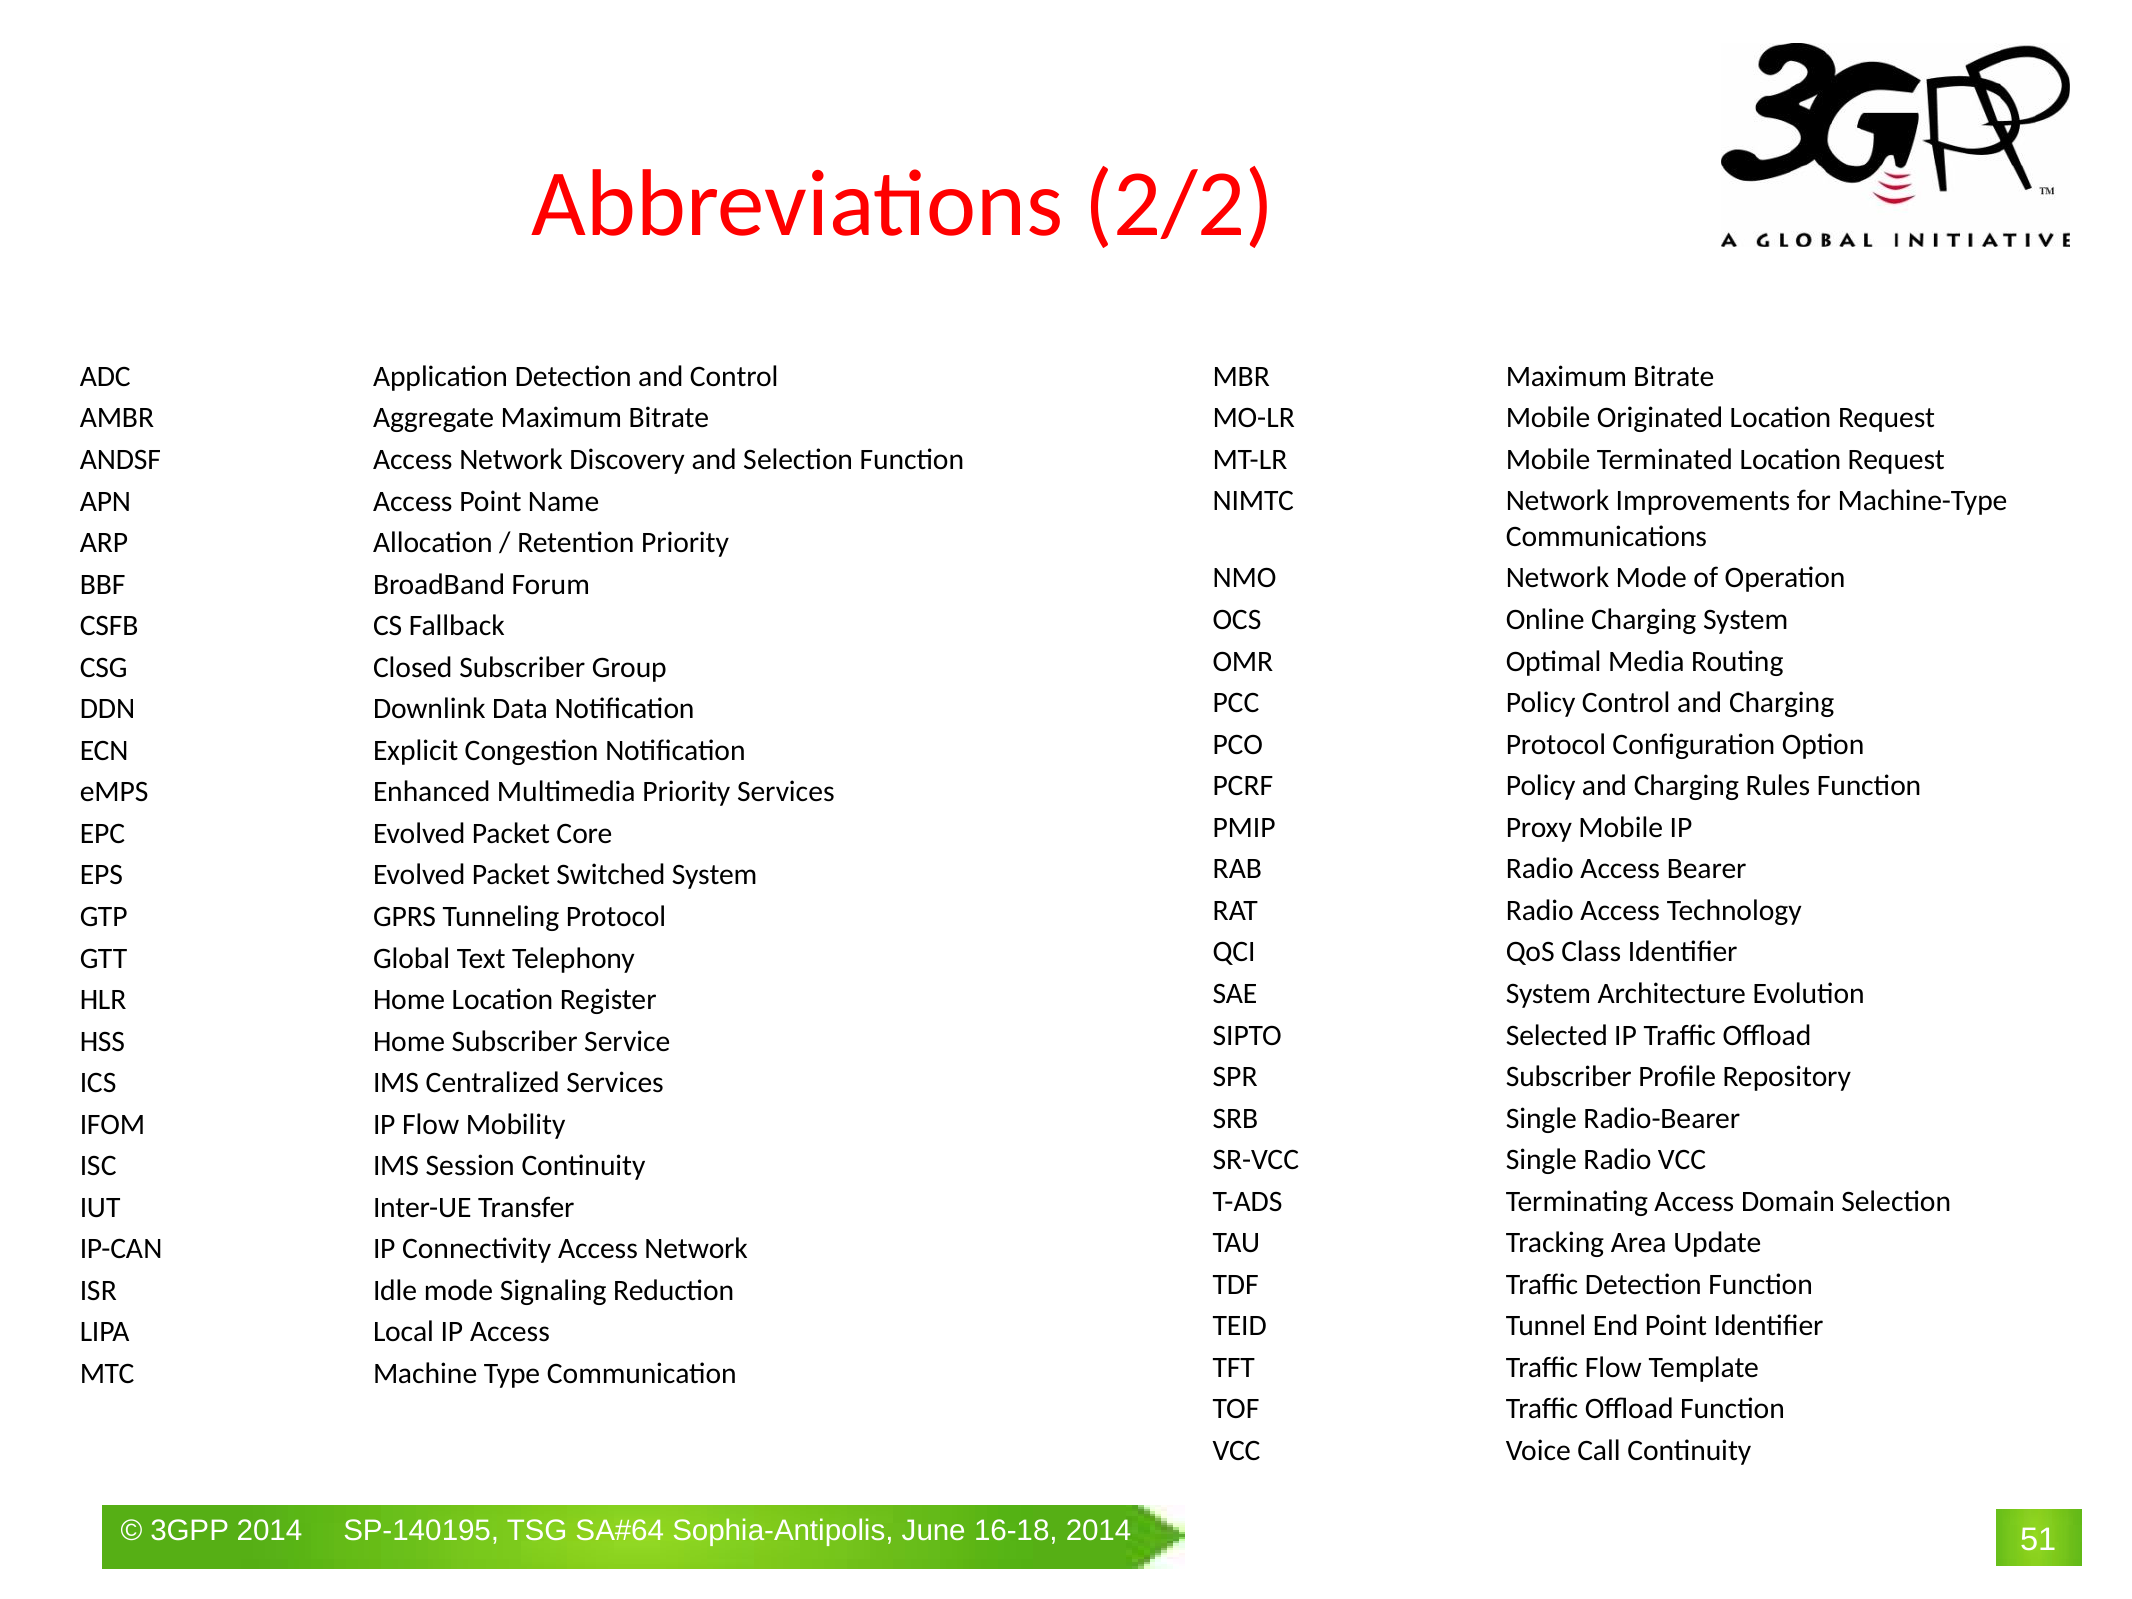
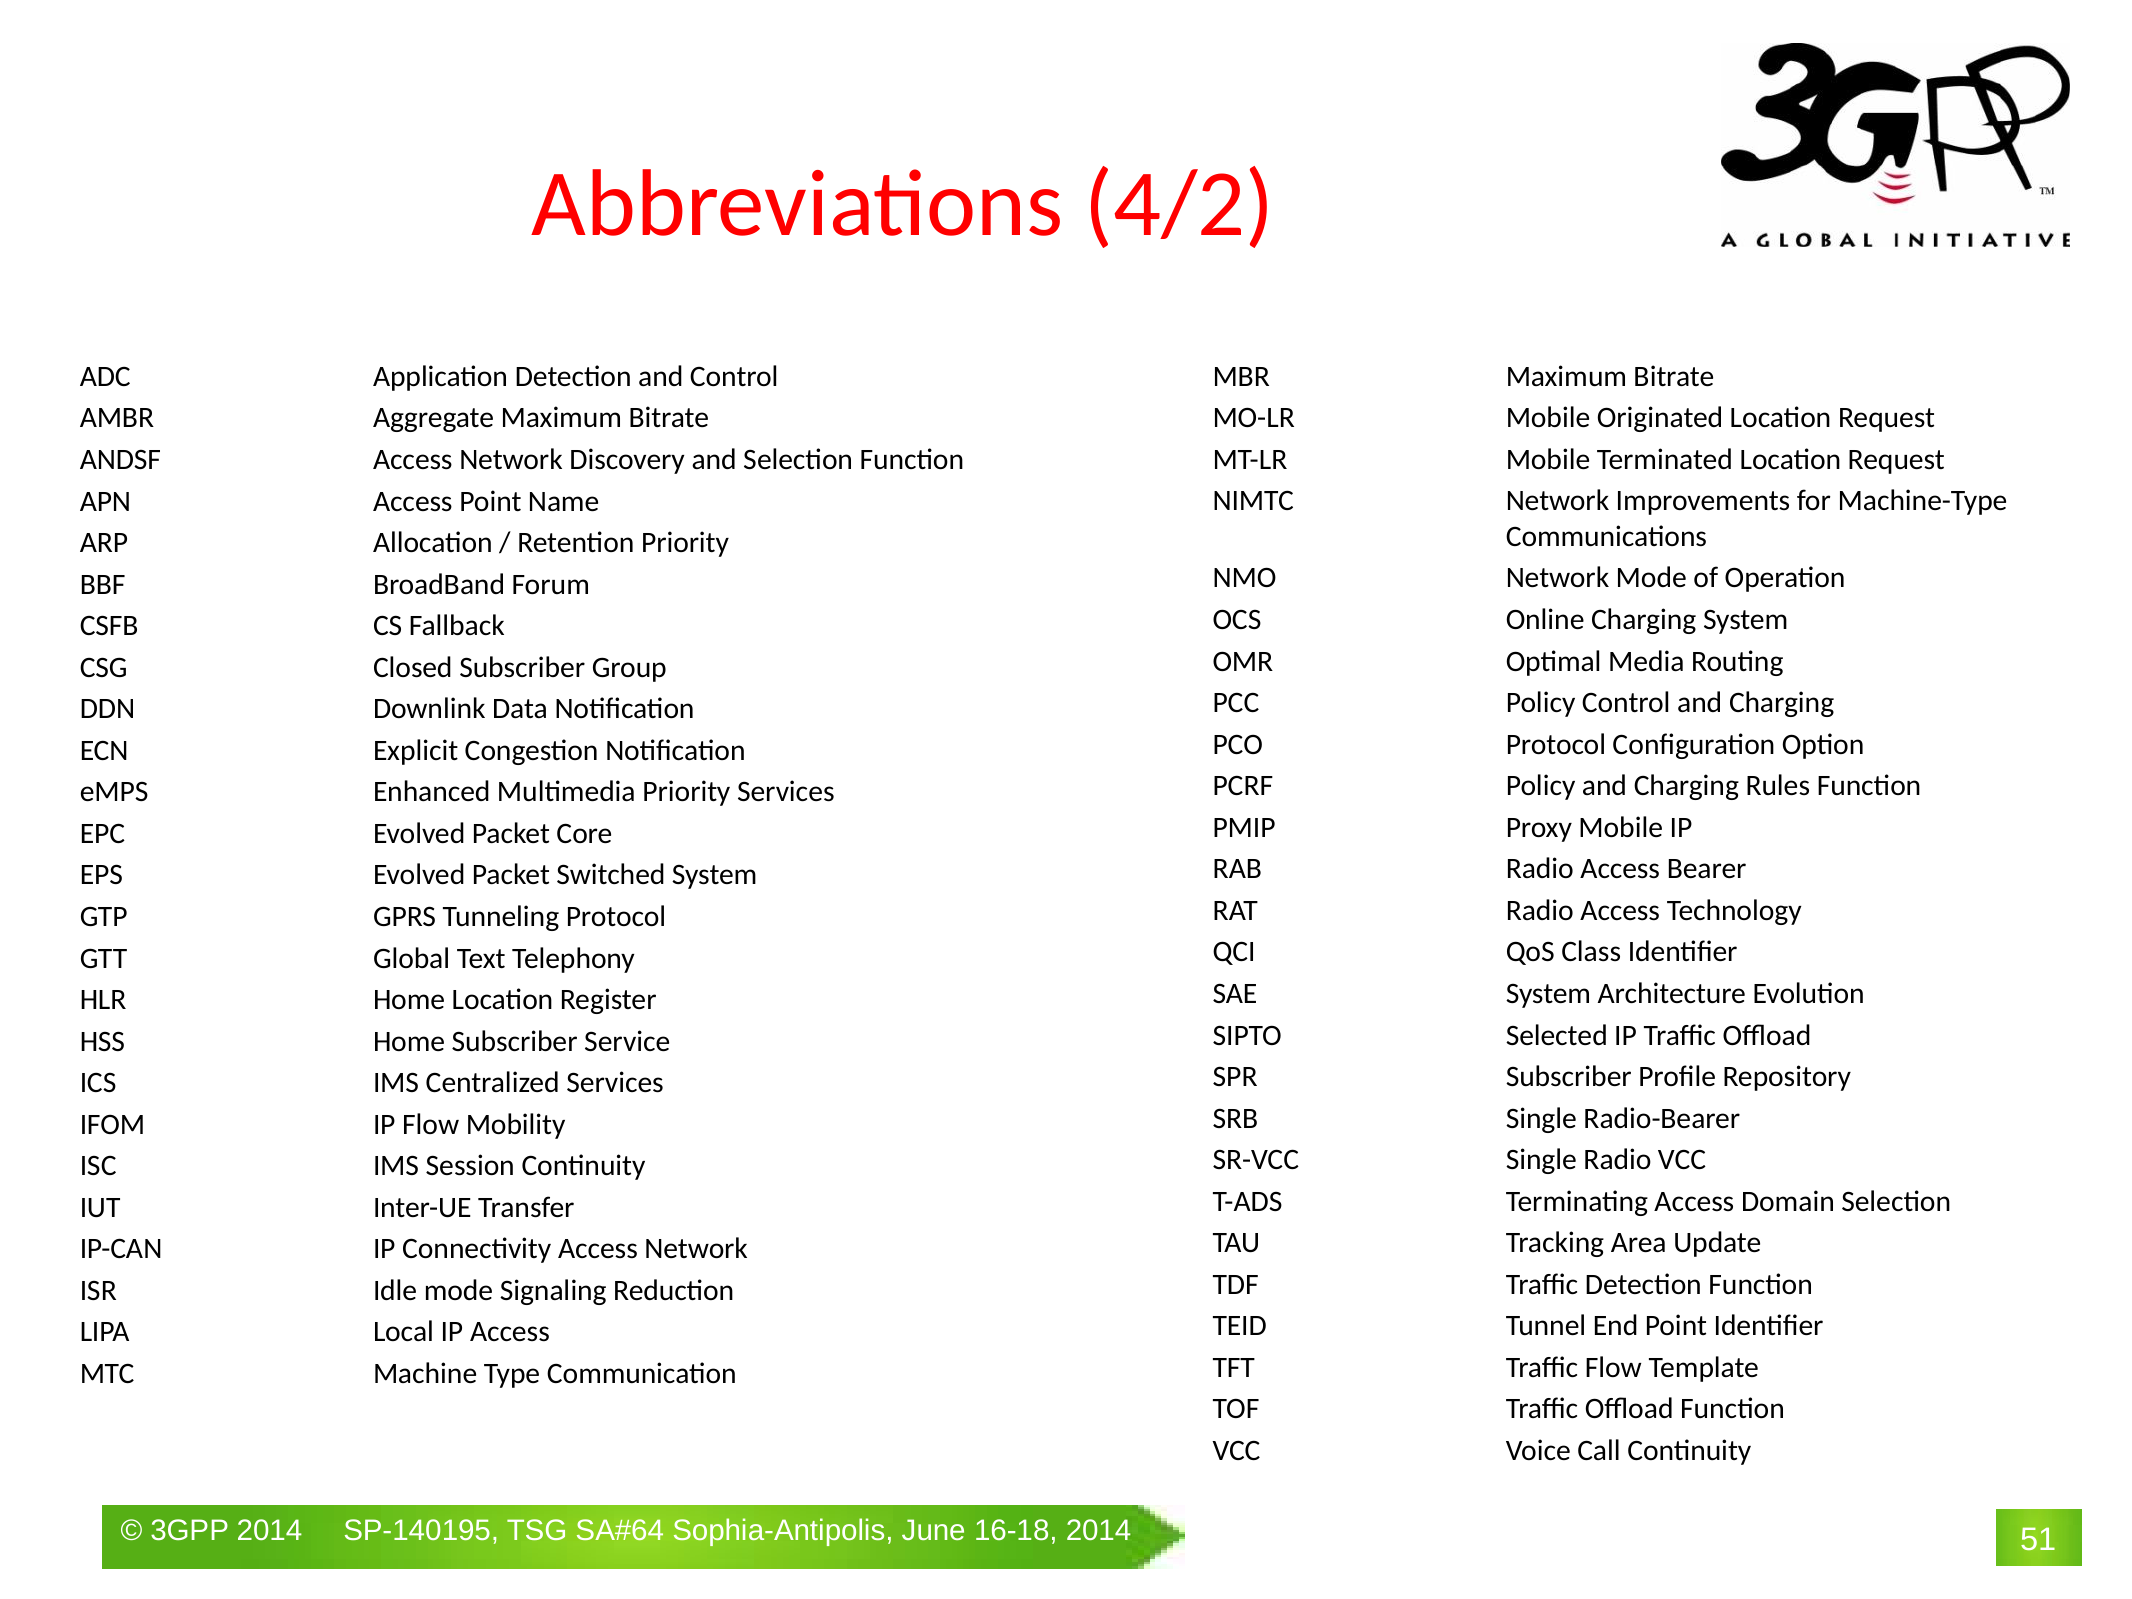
2/2: 2/2 -> 4/2 (1180, 204)
